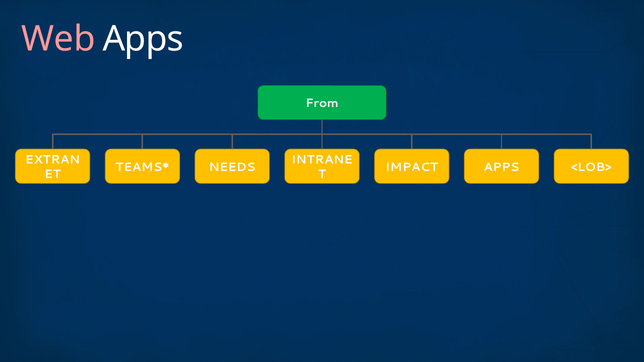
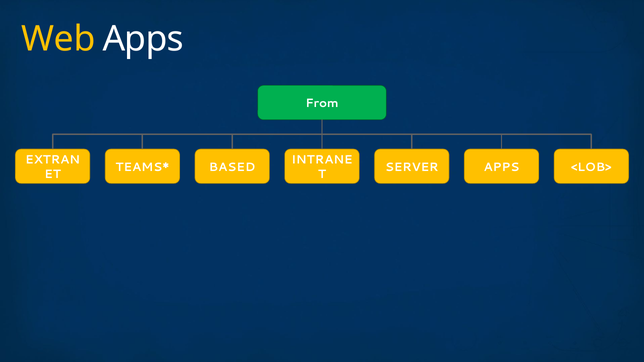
Web colour: pink -> yellow (58, 39)
NEEDS: NEEDS -> BASED (232, 167)
IMPACT: IMPACT -> SERVER (412, 167)
